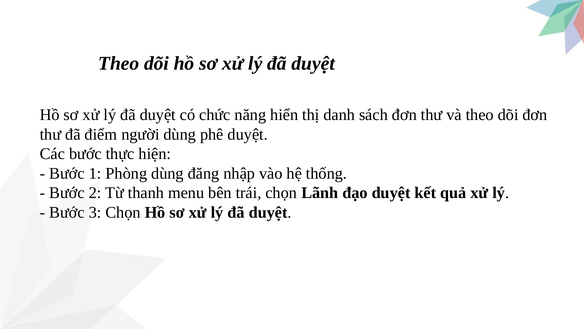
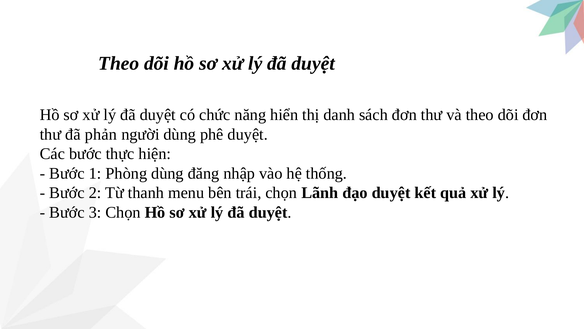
điểm: điểm -> phản (101, 134)
